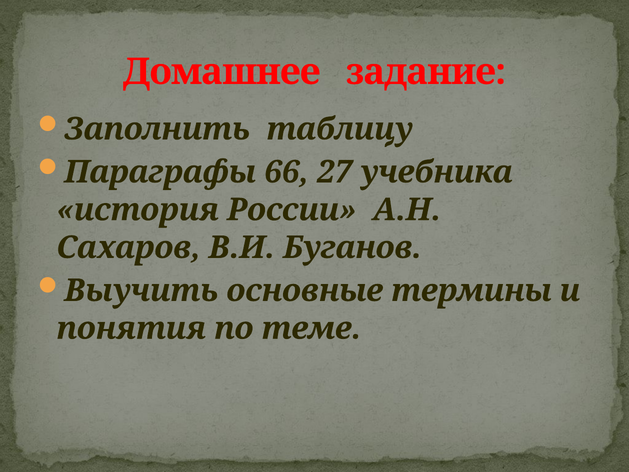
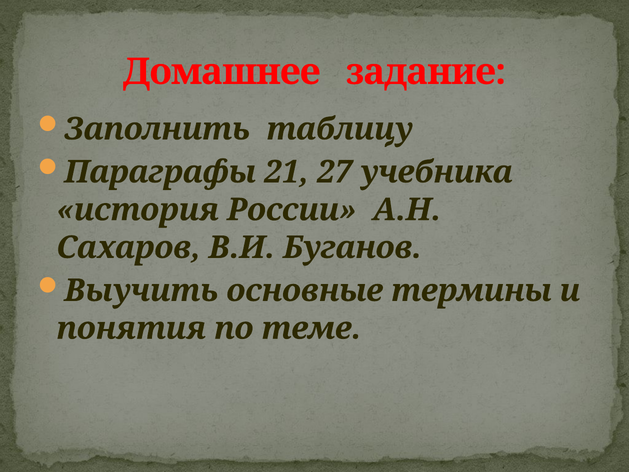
66: 66 -> 21 (286, 172)
